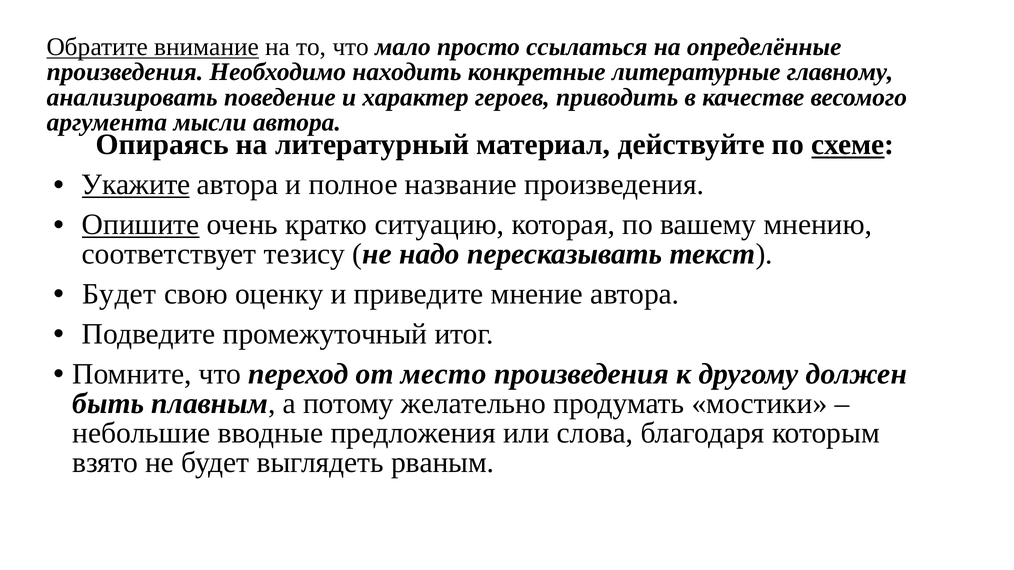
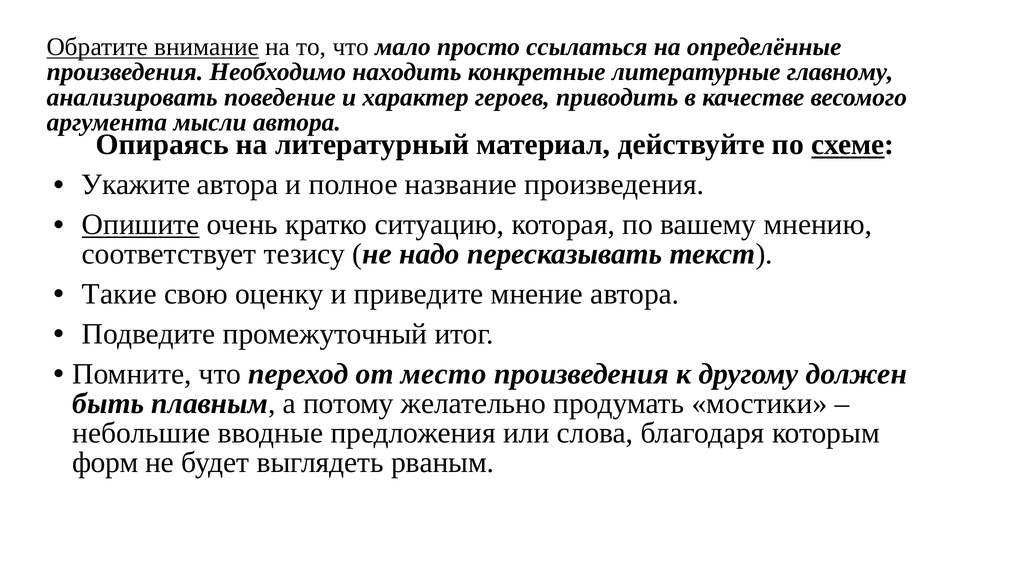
Укажите underline: present -> none (136, 185)
Будет: Будет -> Такие (119, 294)
взято: взято -> форм (105, 463)
